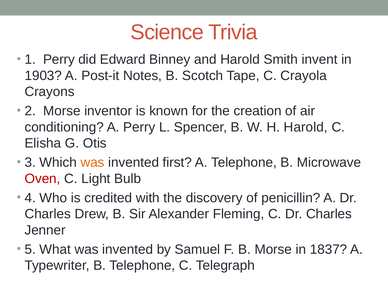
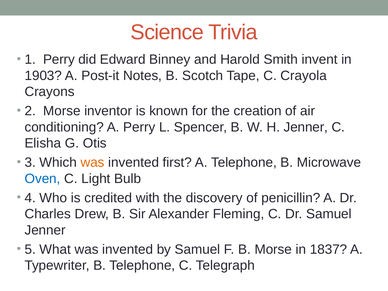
H Harold: Harold -> Jenner (306, 127)
Oven colour: red -> blue (43, 179)
C Dr Charles: Charles -> Samuel (329, 214)
